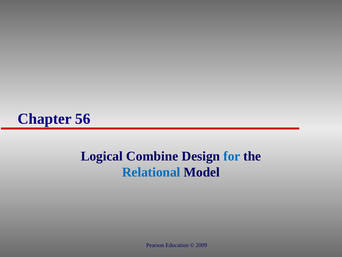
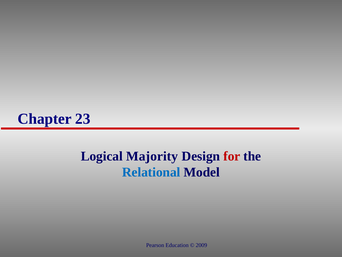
56: 56 -> 23 (83, 119)
Combine: Combine -> Majority (152, 156)
for colour: blue -> red (232, 156)
